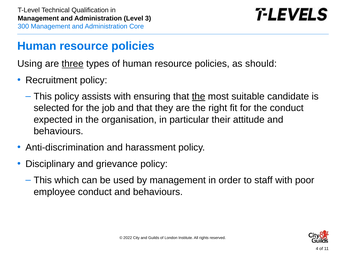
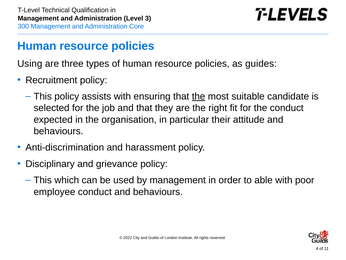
three underline: present -> none (73, 64)
should: should -> guides (261, 64)
staff: staff -> able (264, 180)
